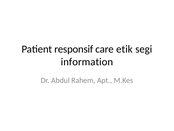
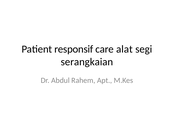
etik: etik -> alat (124, 49)
information: information -> serangkaian (87, 62)
